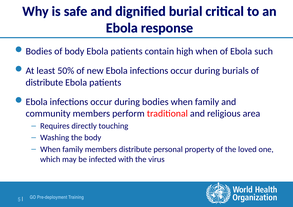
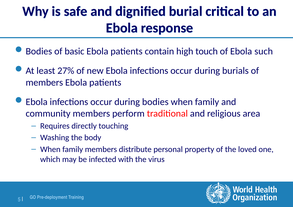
of body: body -> basic (74, 51)
high when: when -> touch (207, 51)
50%: 50% -> 27% (66, 71)
distribute: distribute -> members (44, 82)
